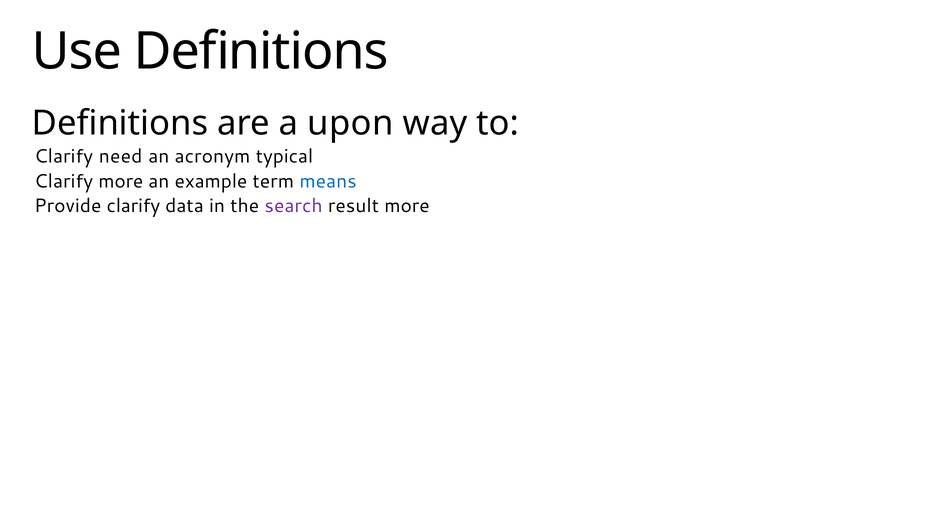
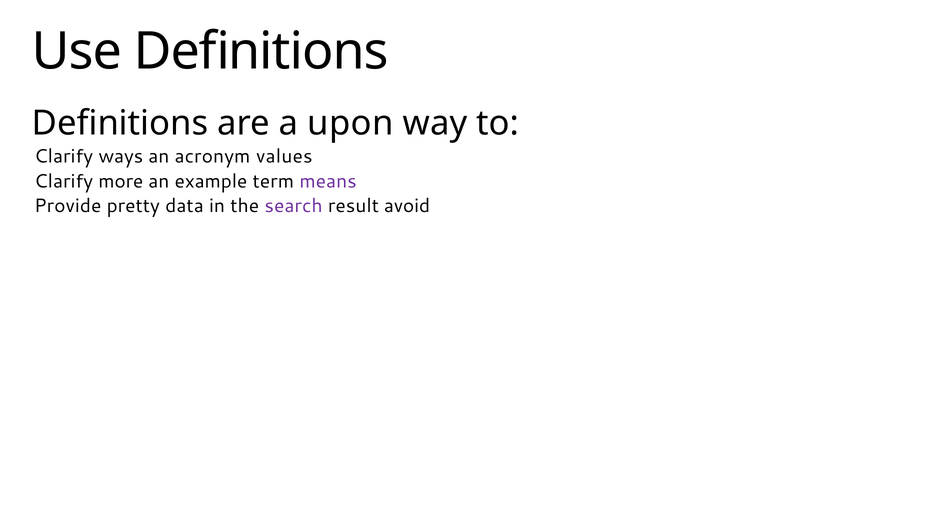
need: need -> ways (121, 156)
typical: typical -> values (284, 156)
means colour: blue -> purple (328, 181)
Provide clarify: clarify -> pretty (133, 206)
result more: more -> avoid (407, 206)
